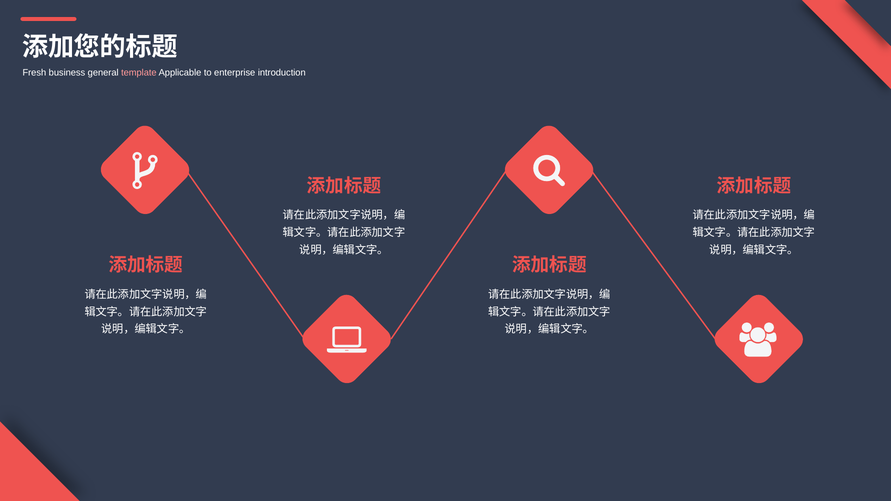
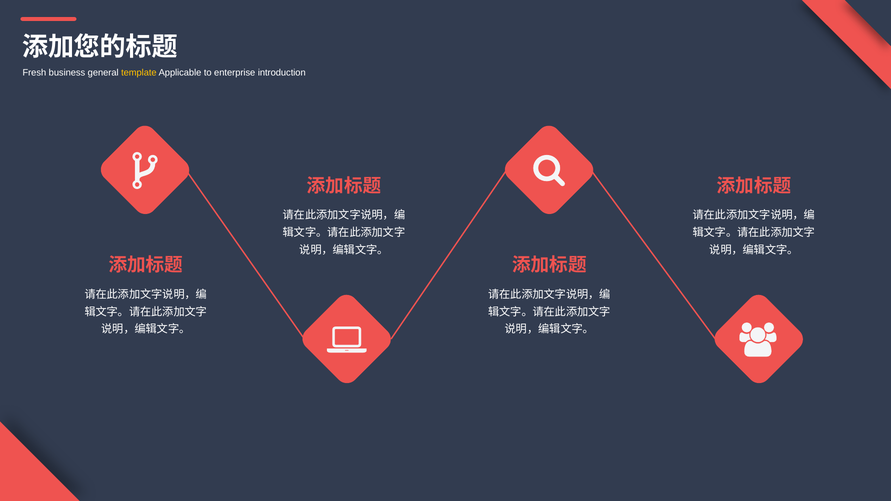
template colour: pink -> yellow (139, 73)
